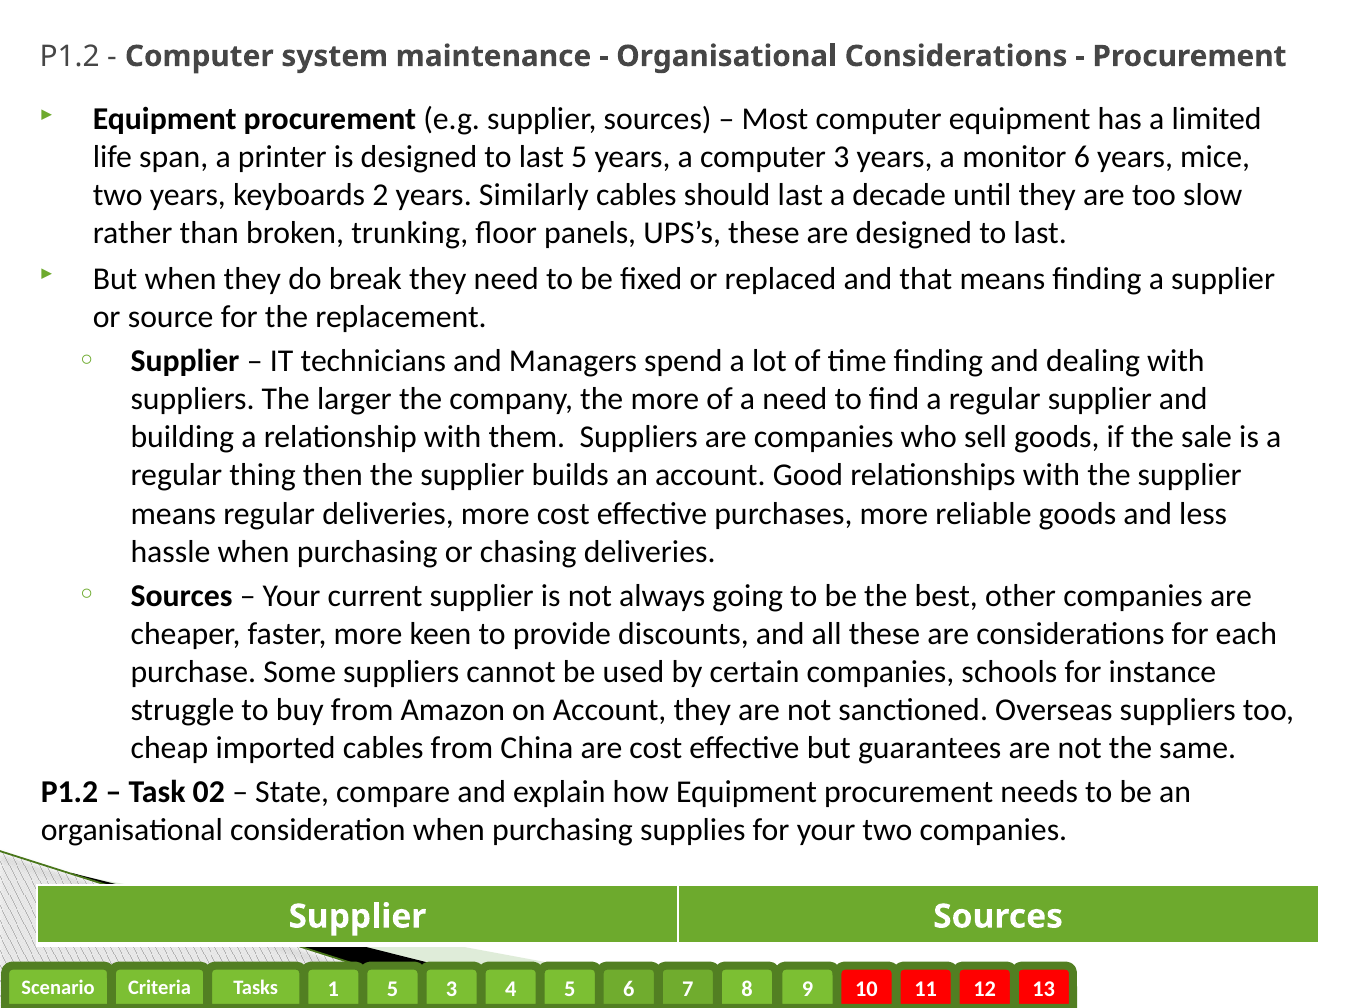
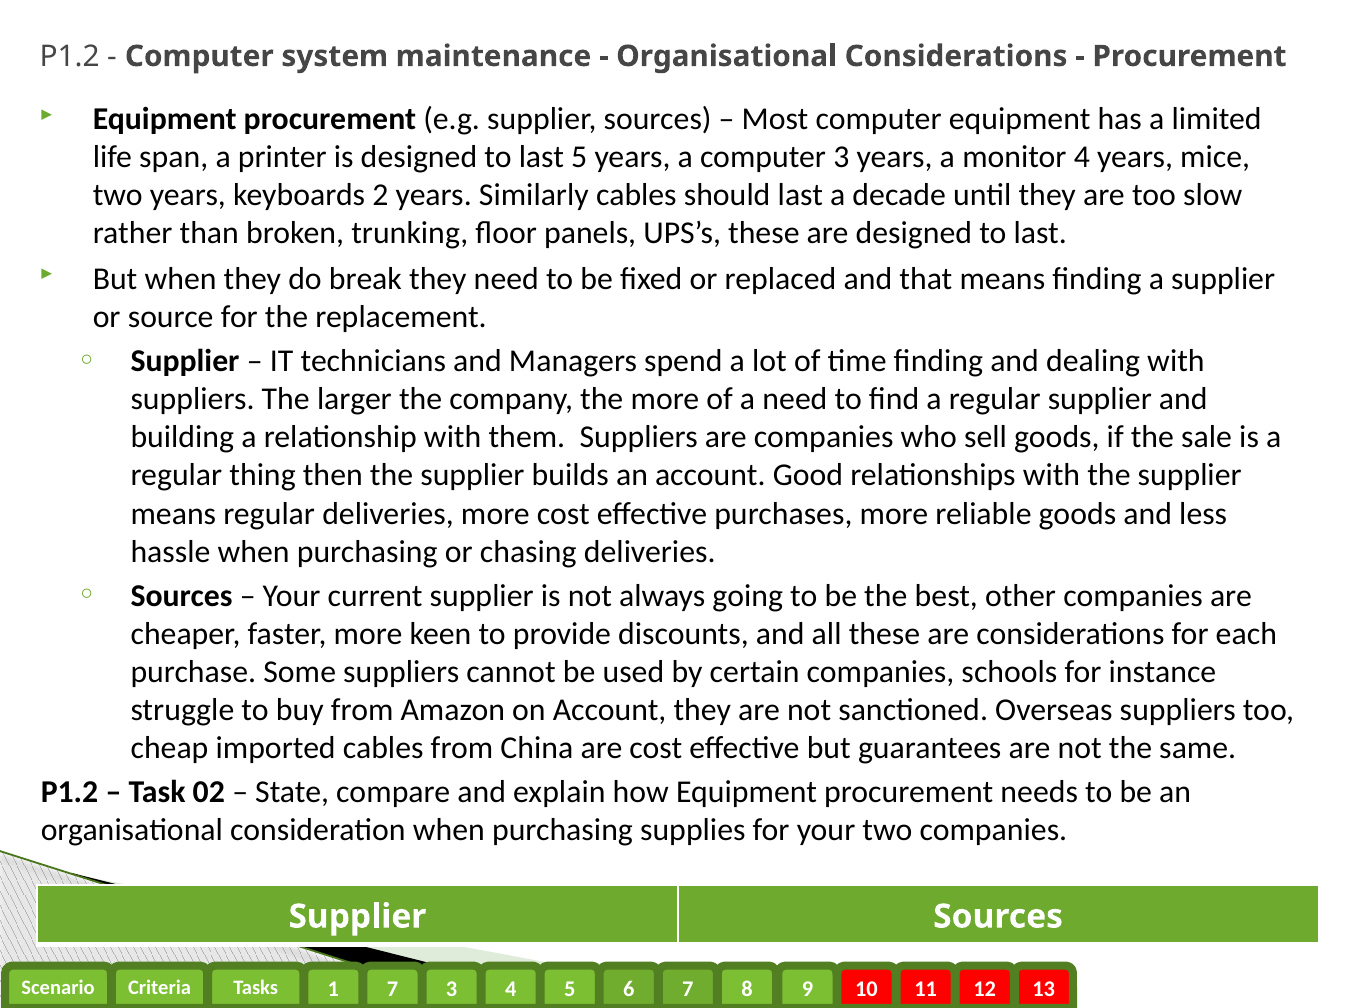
monitor 6: 6 -> 4 (1082, 157)
5: 5 -> 7 (392, 990)
